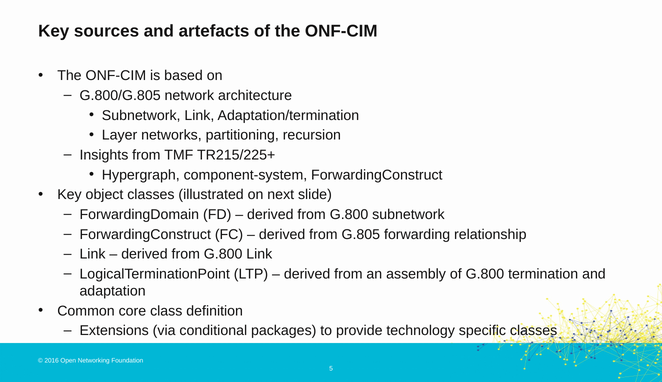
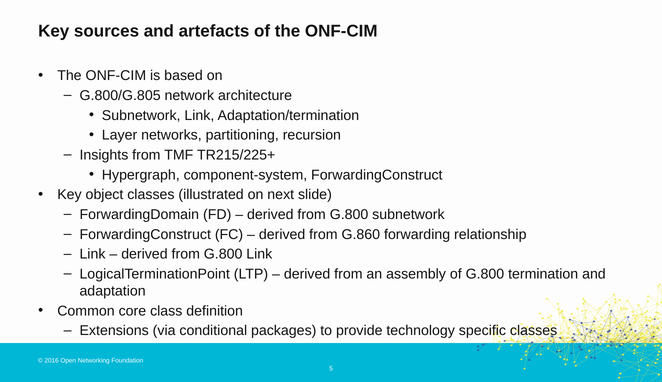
G.805: G.805 -> G.860 (361, 234)
